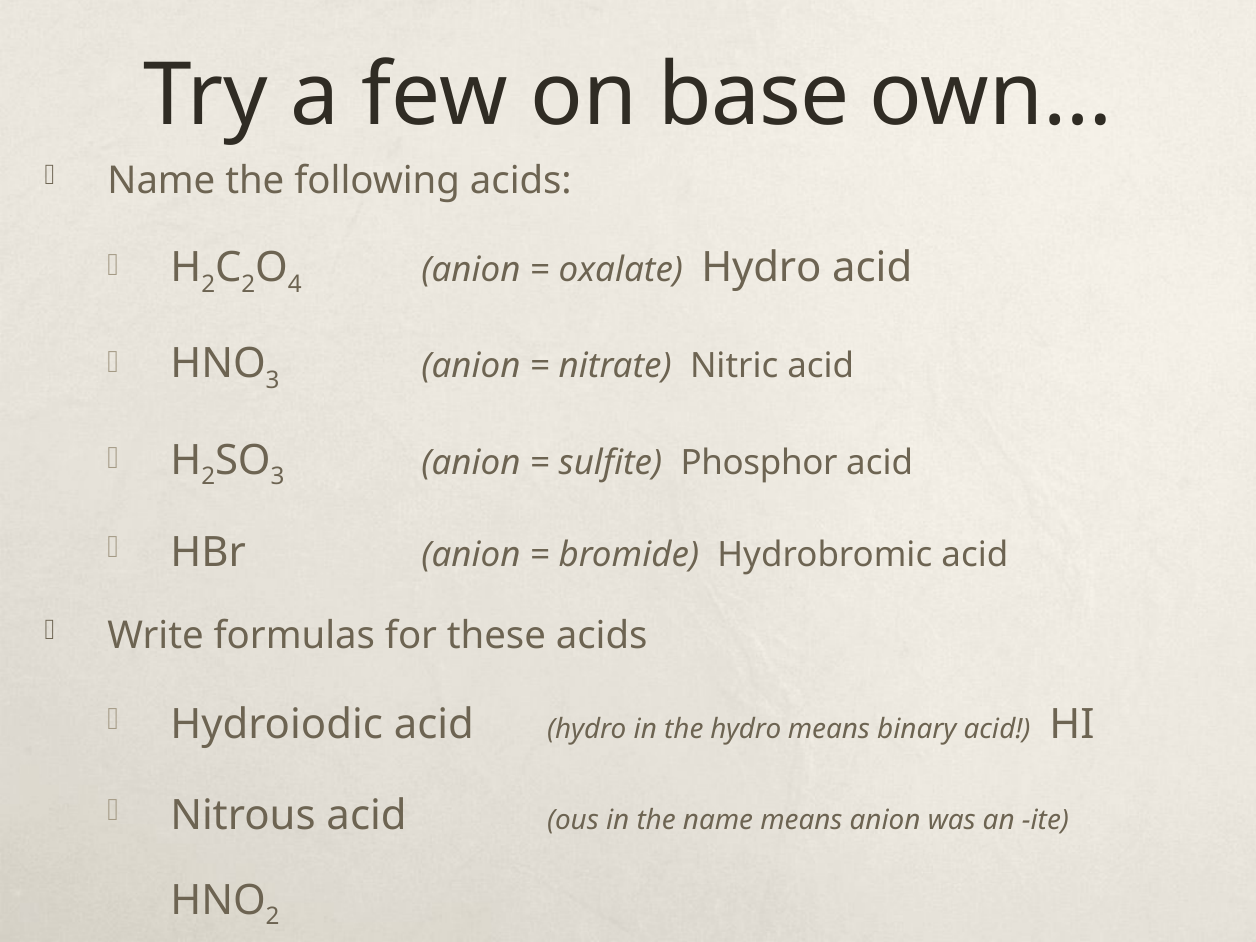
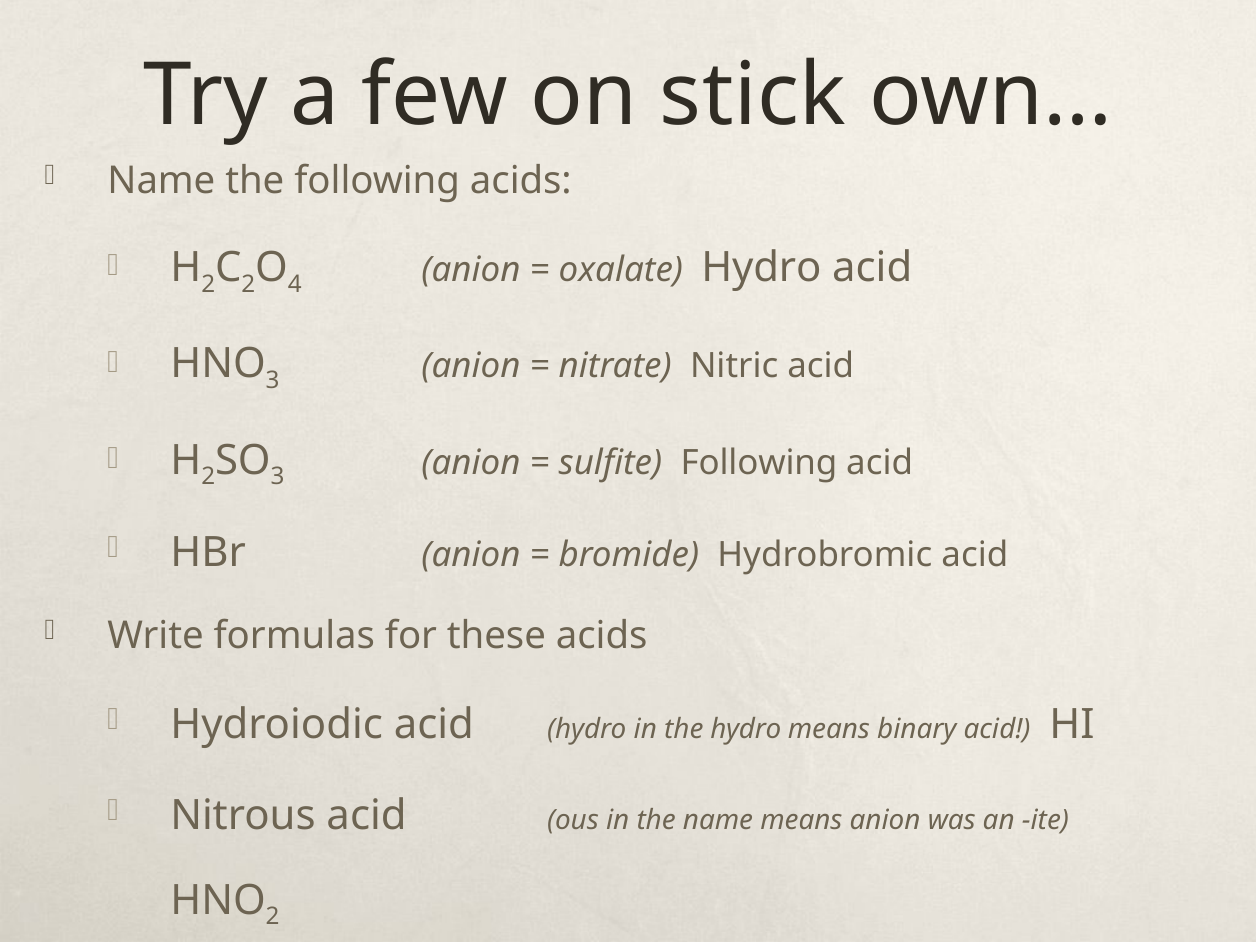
base: base -> stick (753, 96)
sulfite Phosphor: Phosphor -> Following (759, 463)
